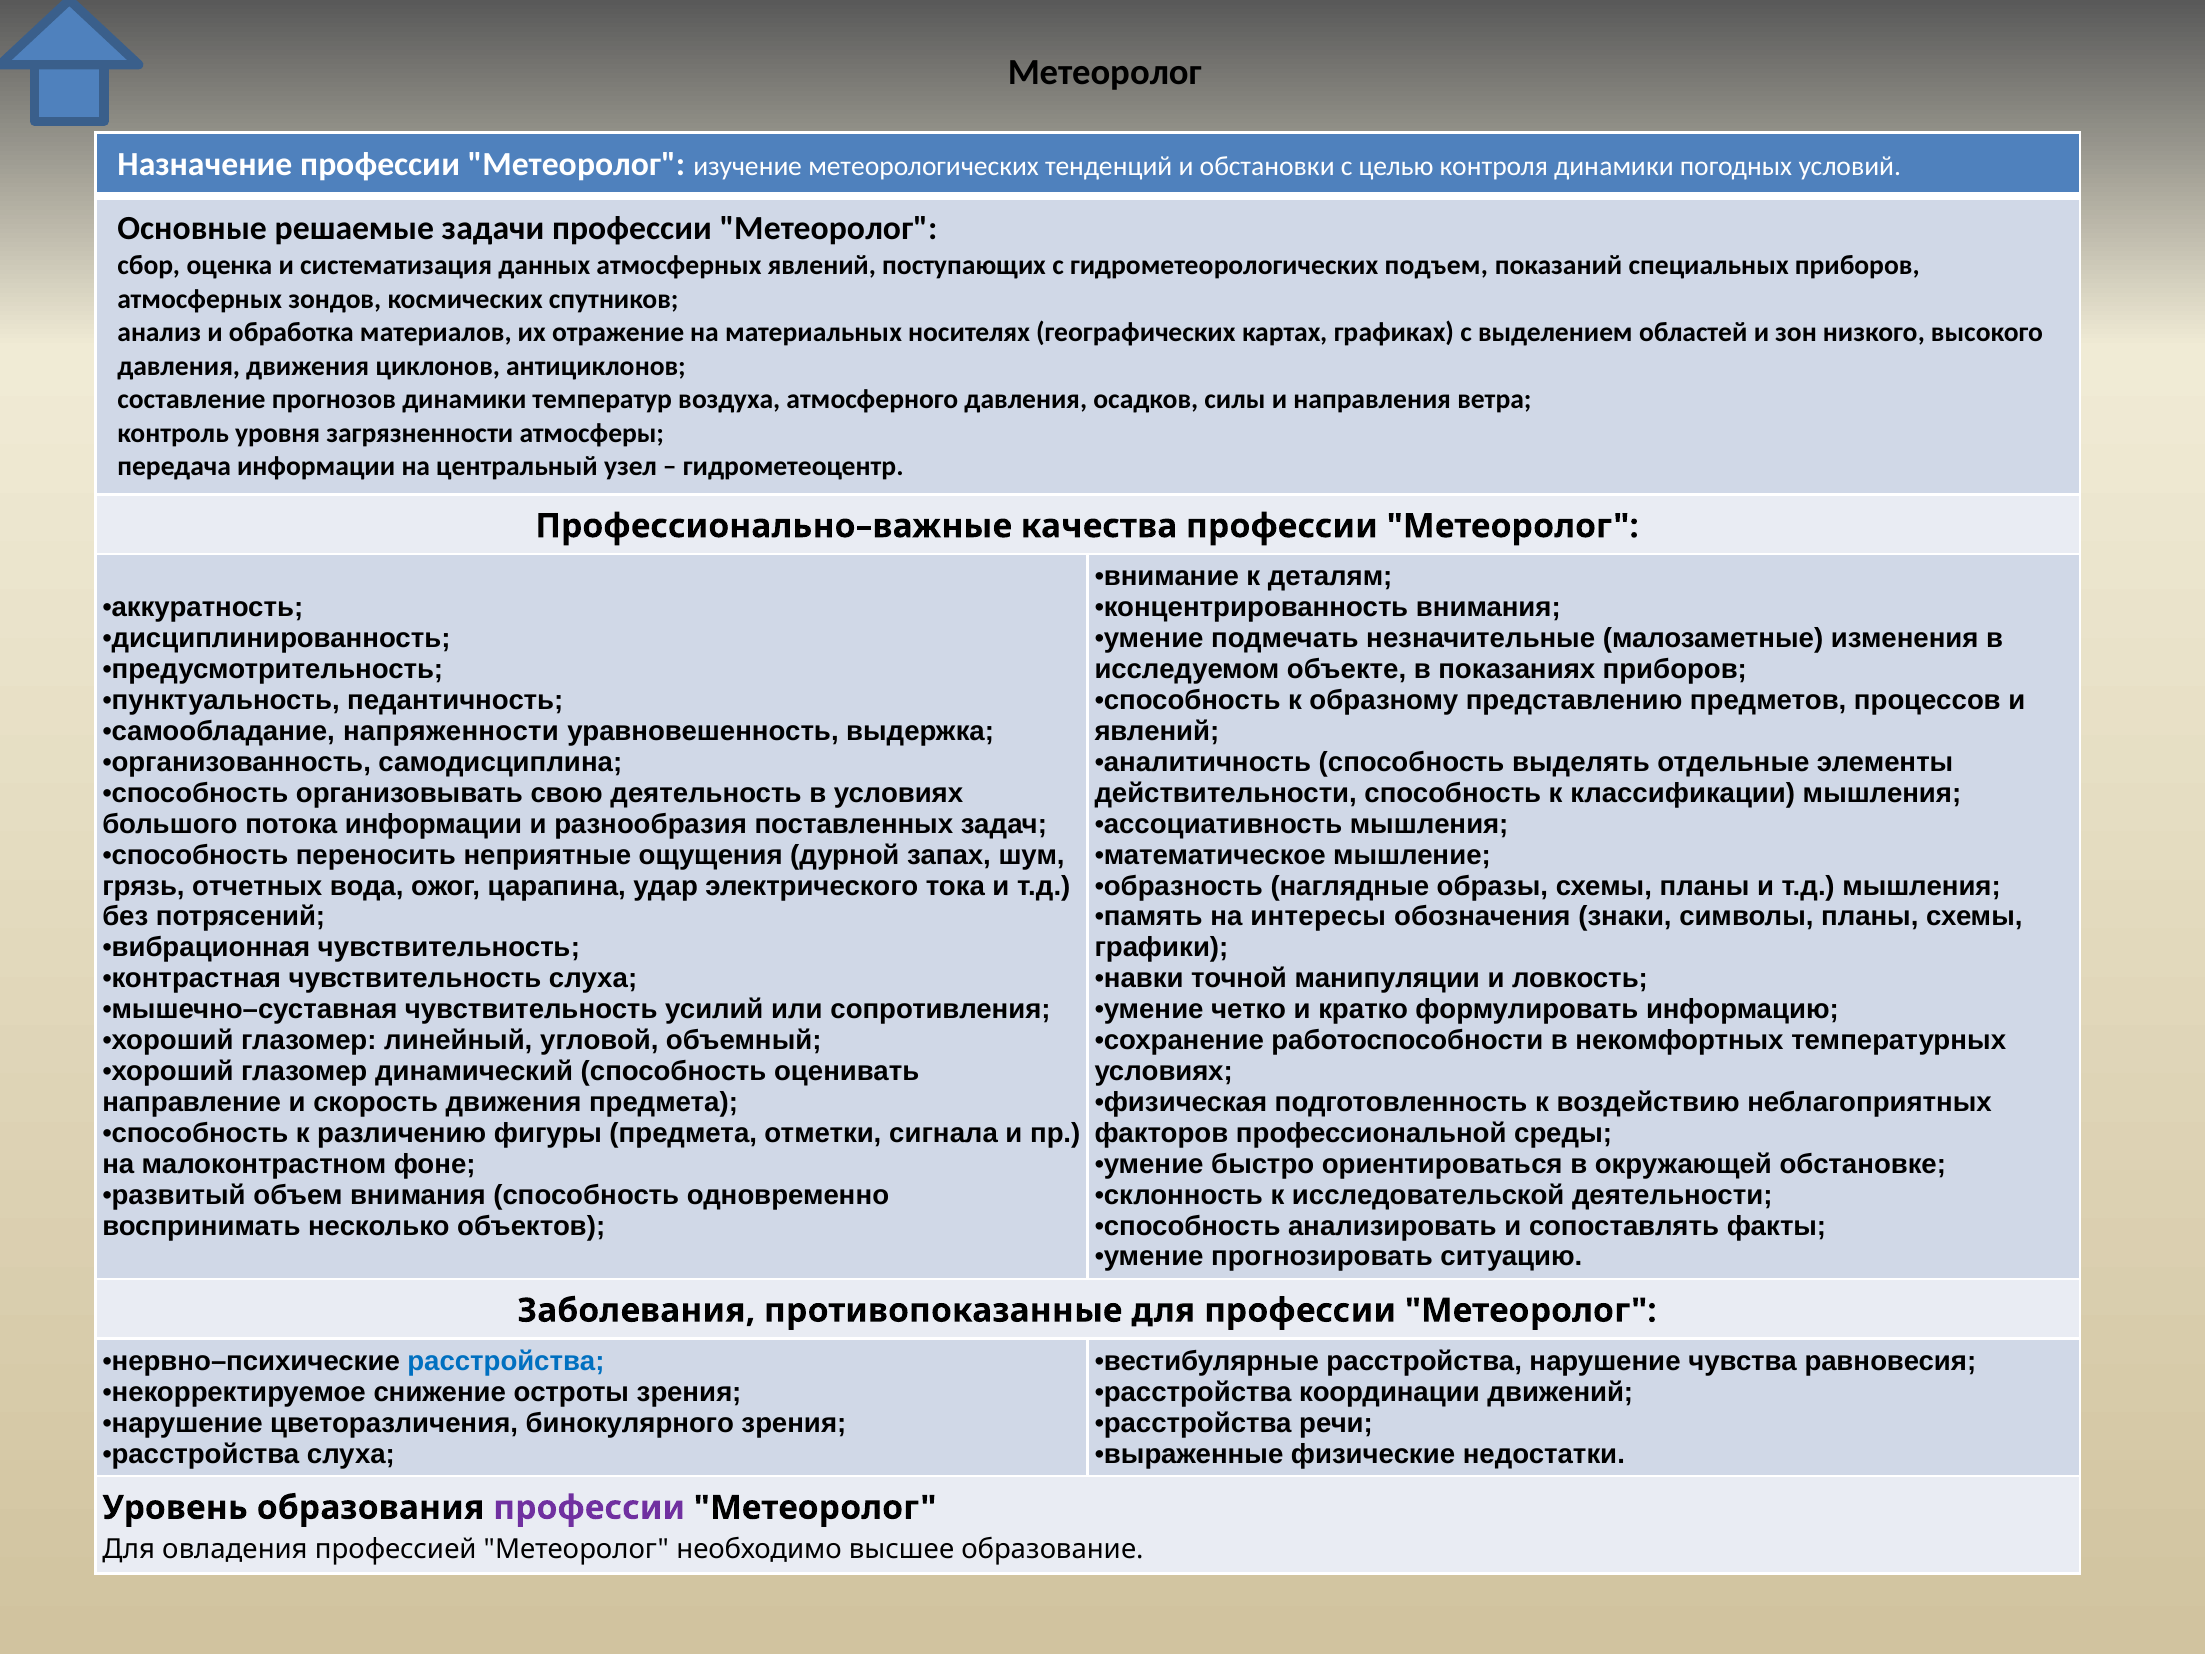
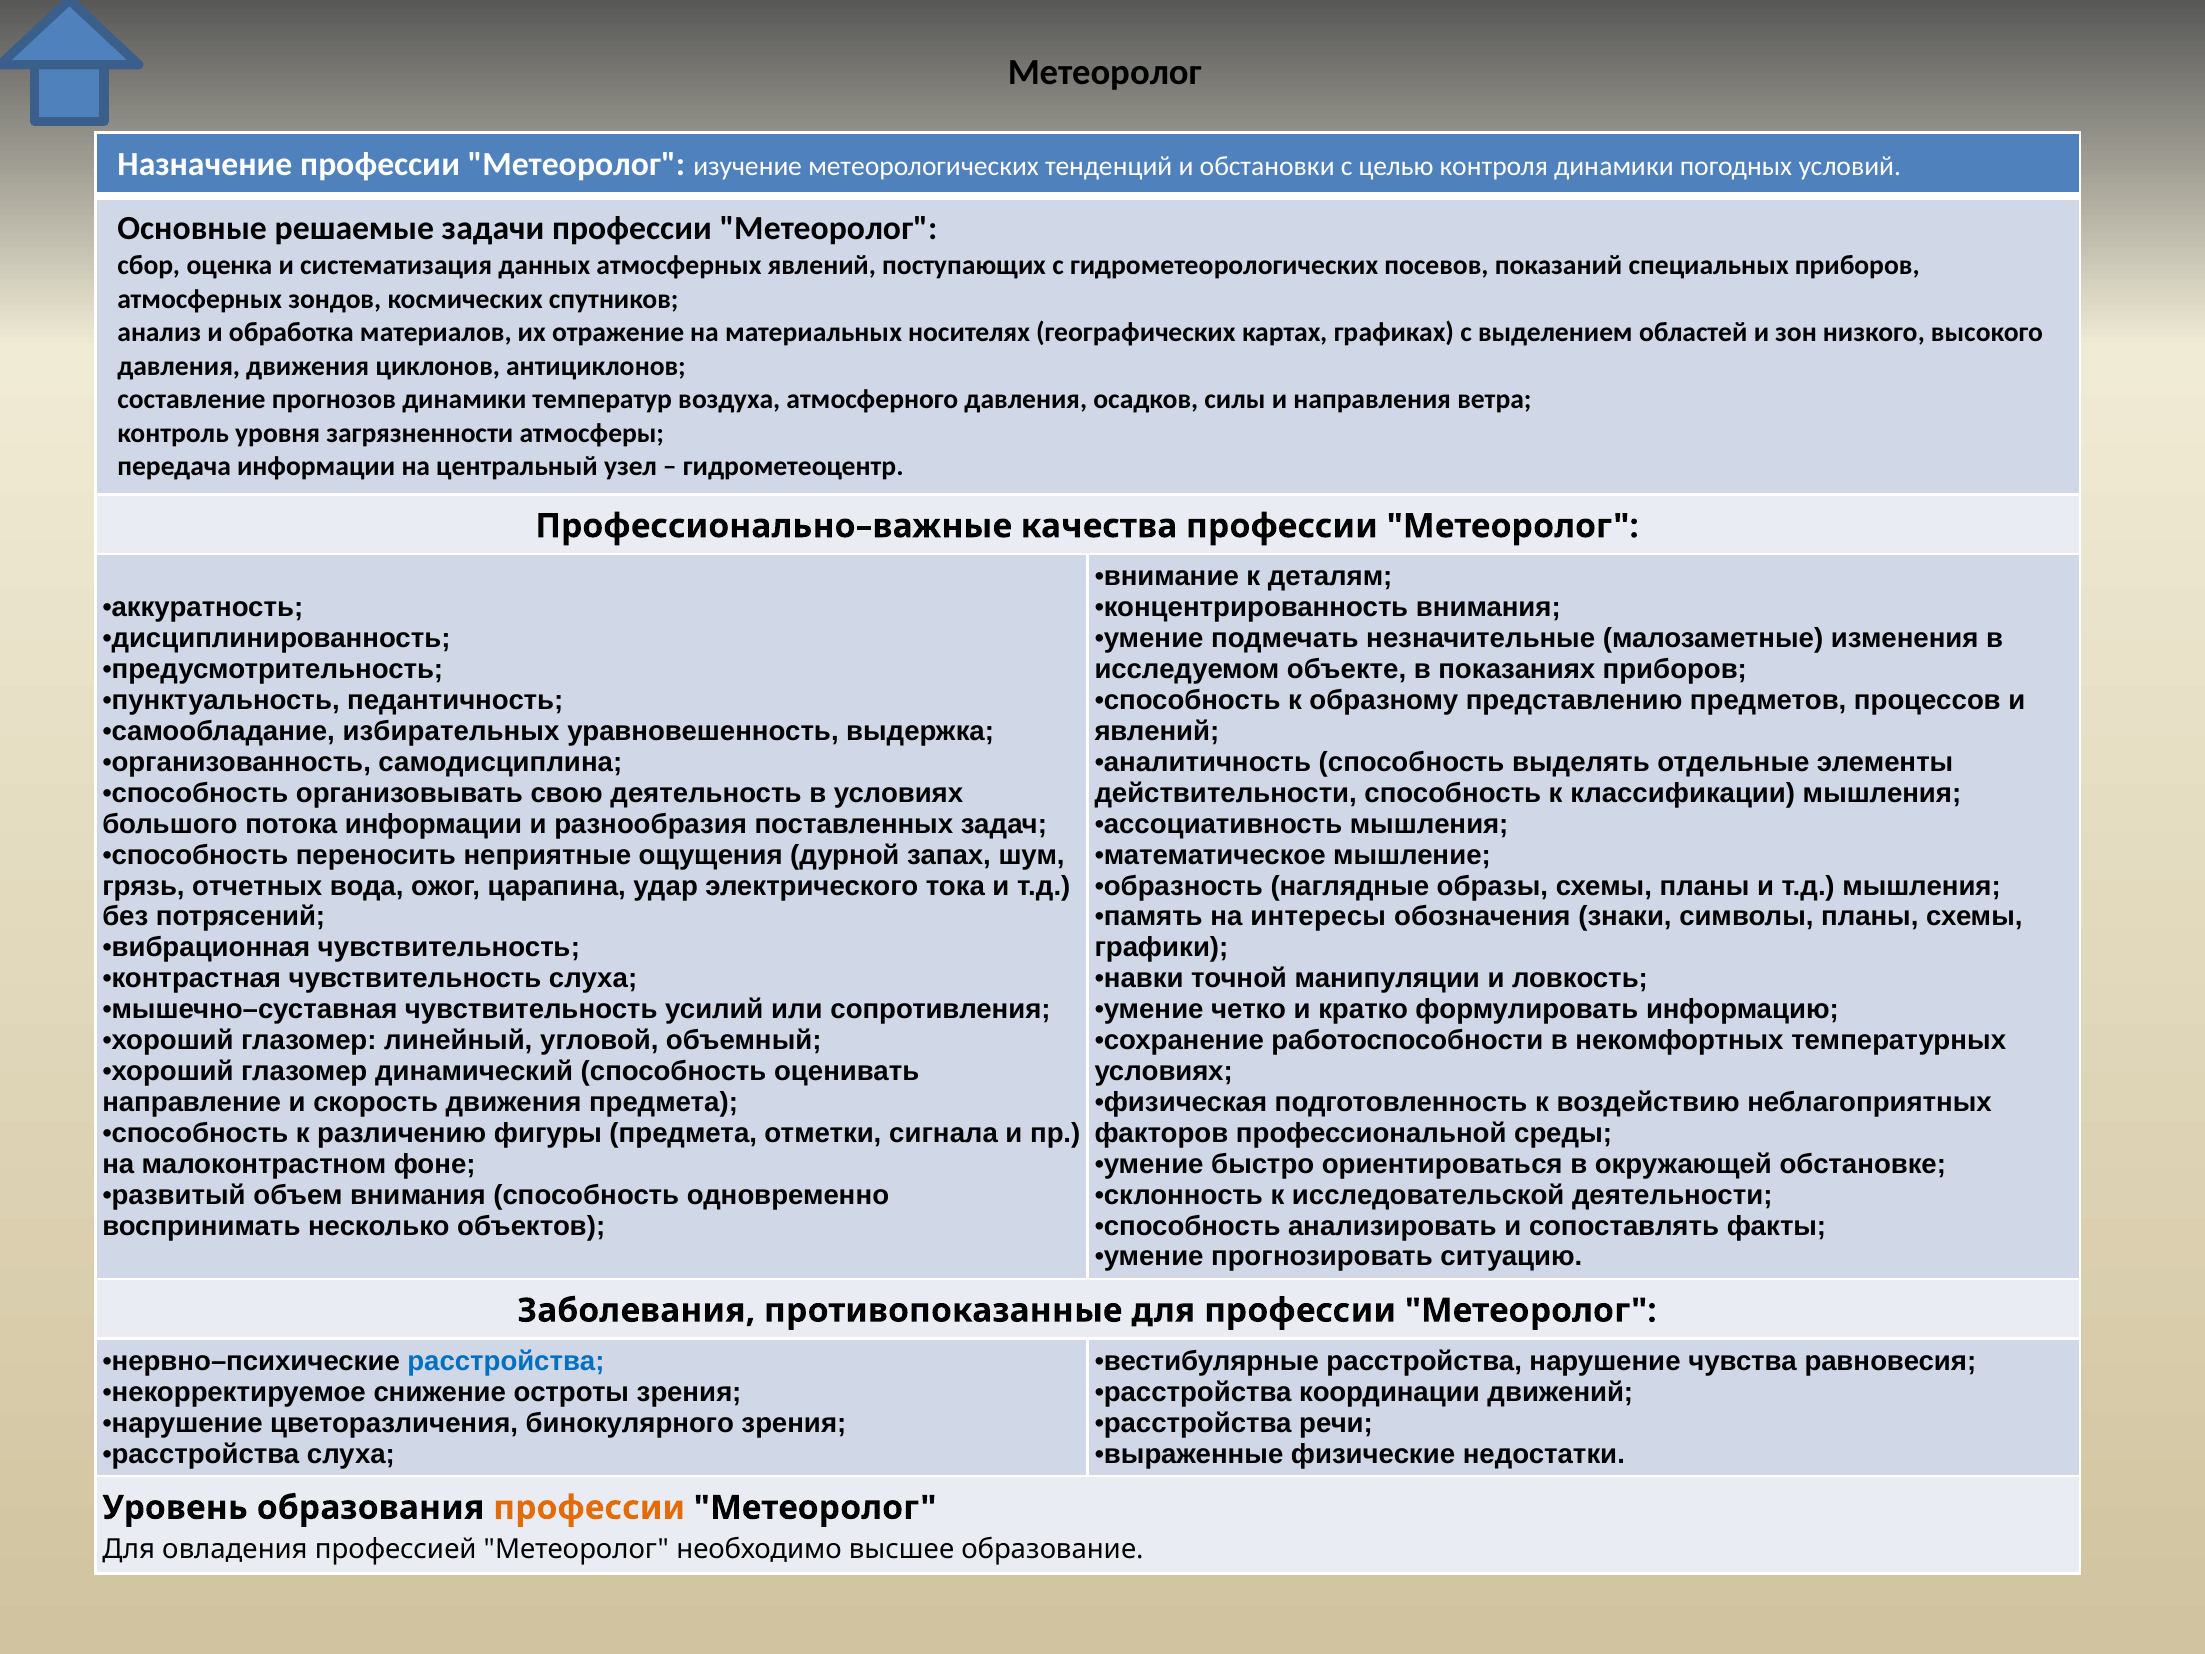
подъем: подъем -> посевов (1436, 266)
напряженности: напряженности -> избирательных (451, 731)
профессии colour: purple -> orange (589, 1508)
